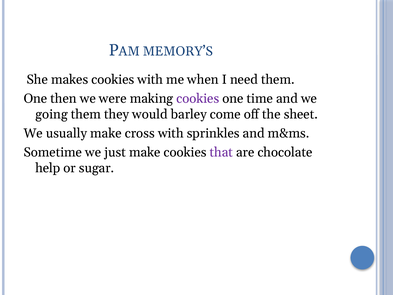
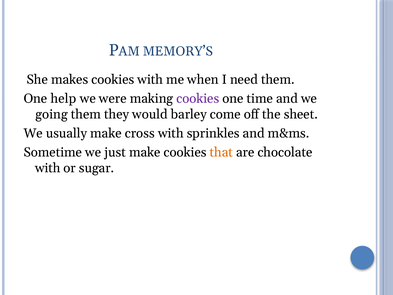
then: then -> help (63, 98)
that colour: purple -> orange (221, 152)
help: help -> with (48, 168)
